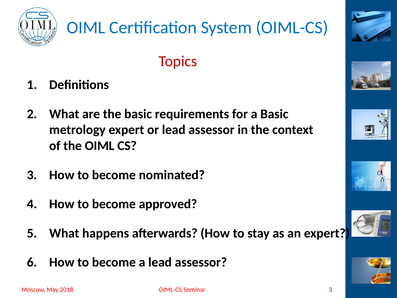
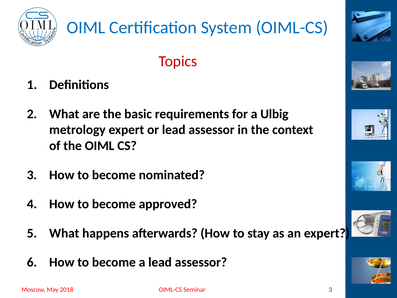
a Basic: Basic -> Ulbig (274, 114)
